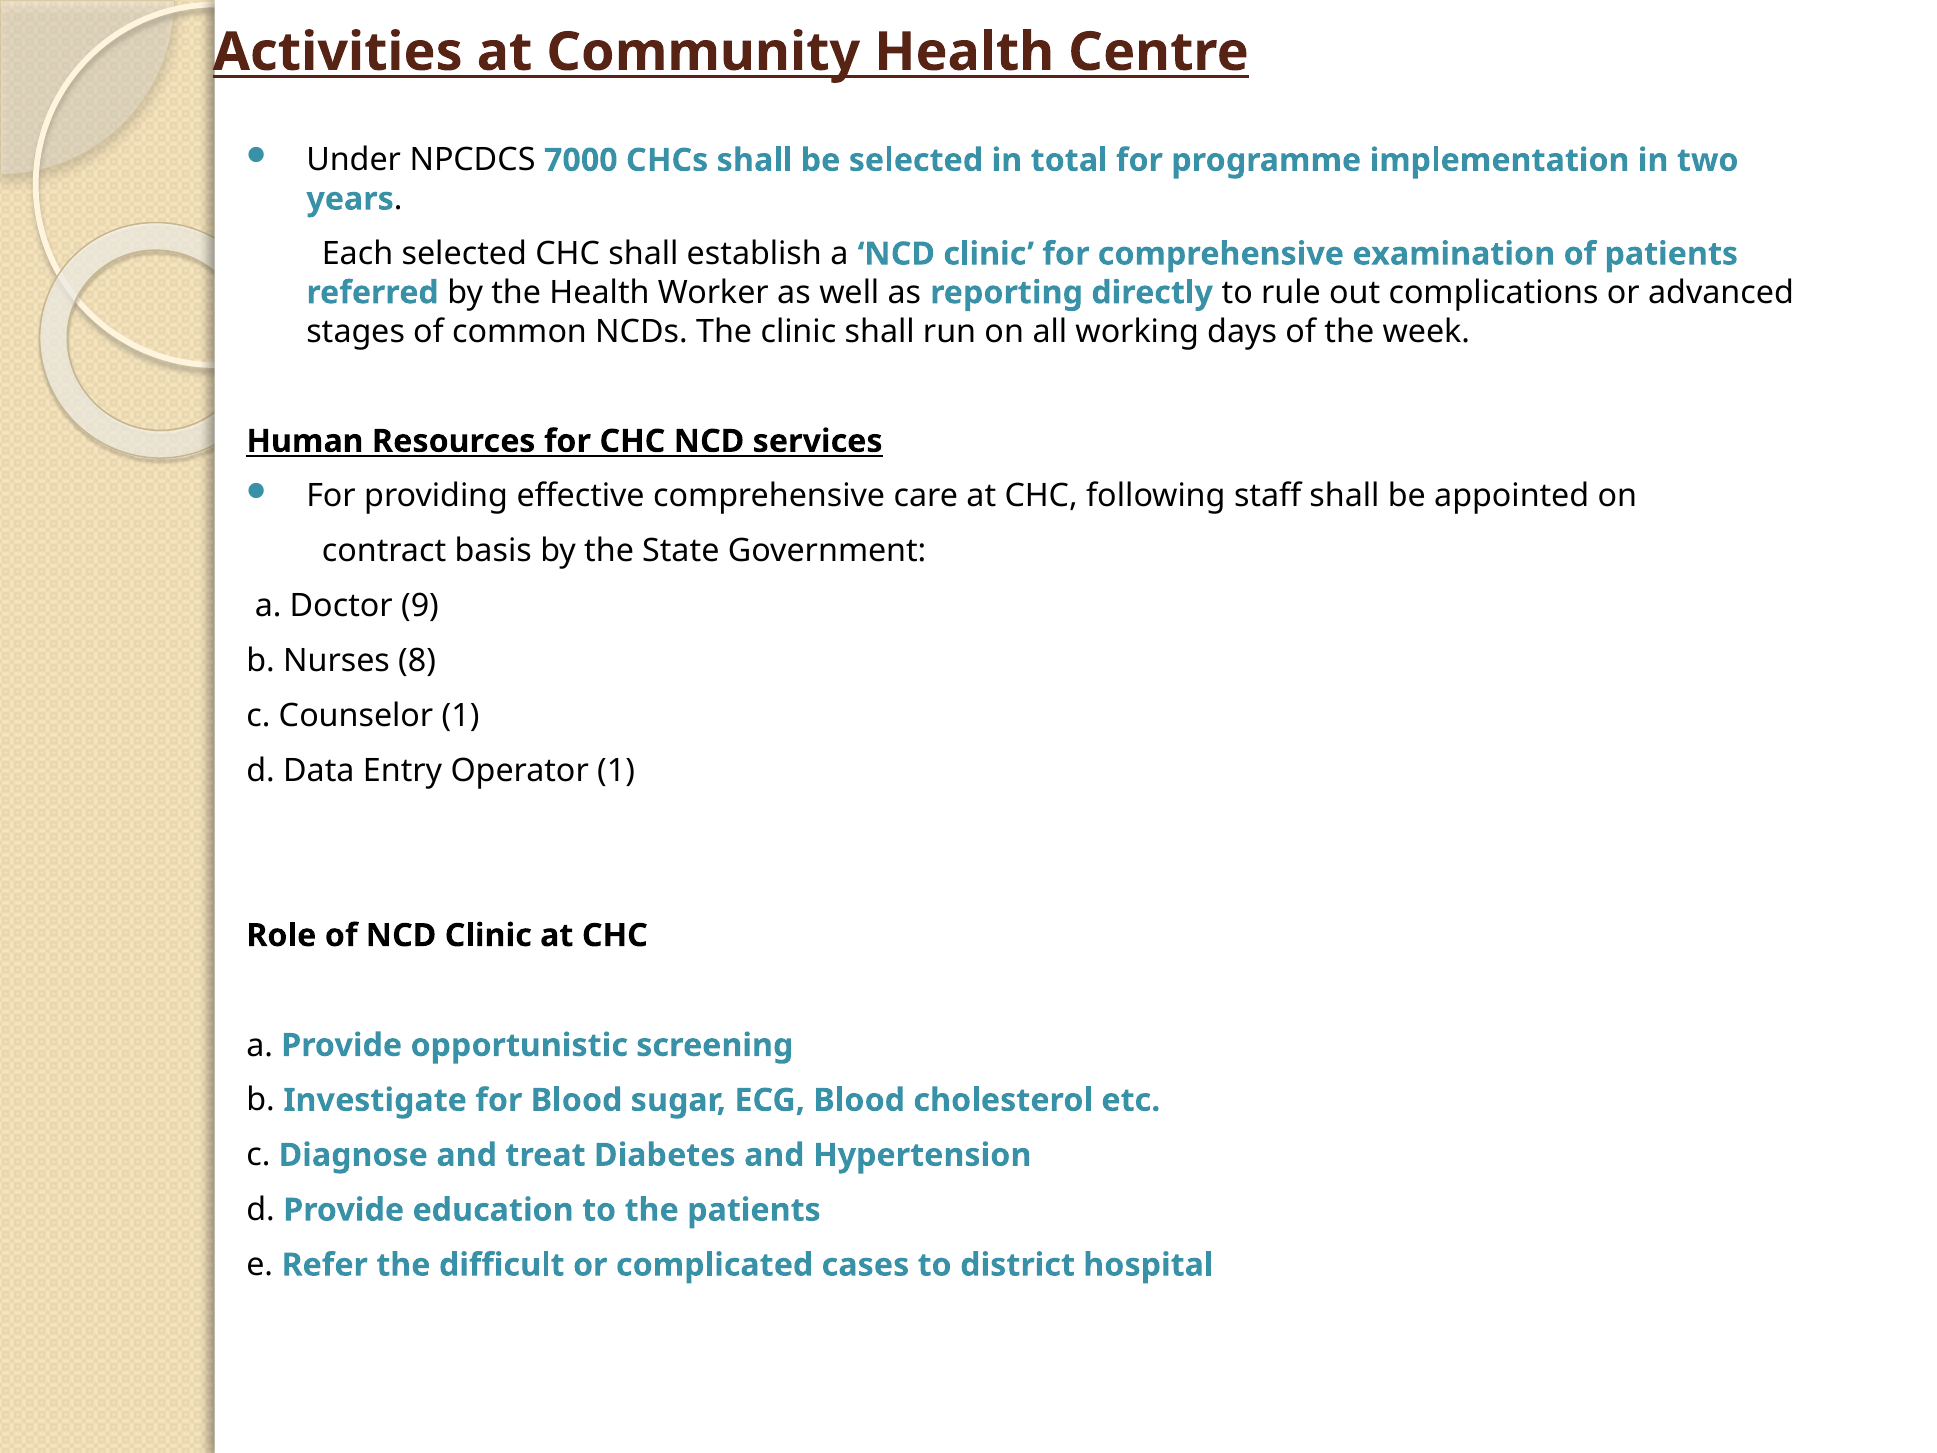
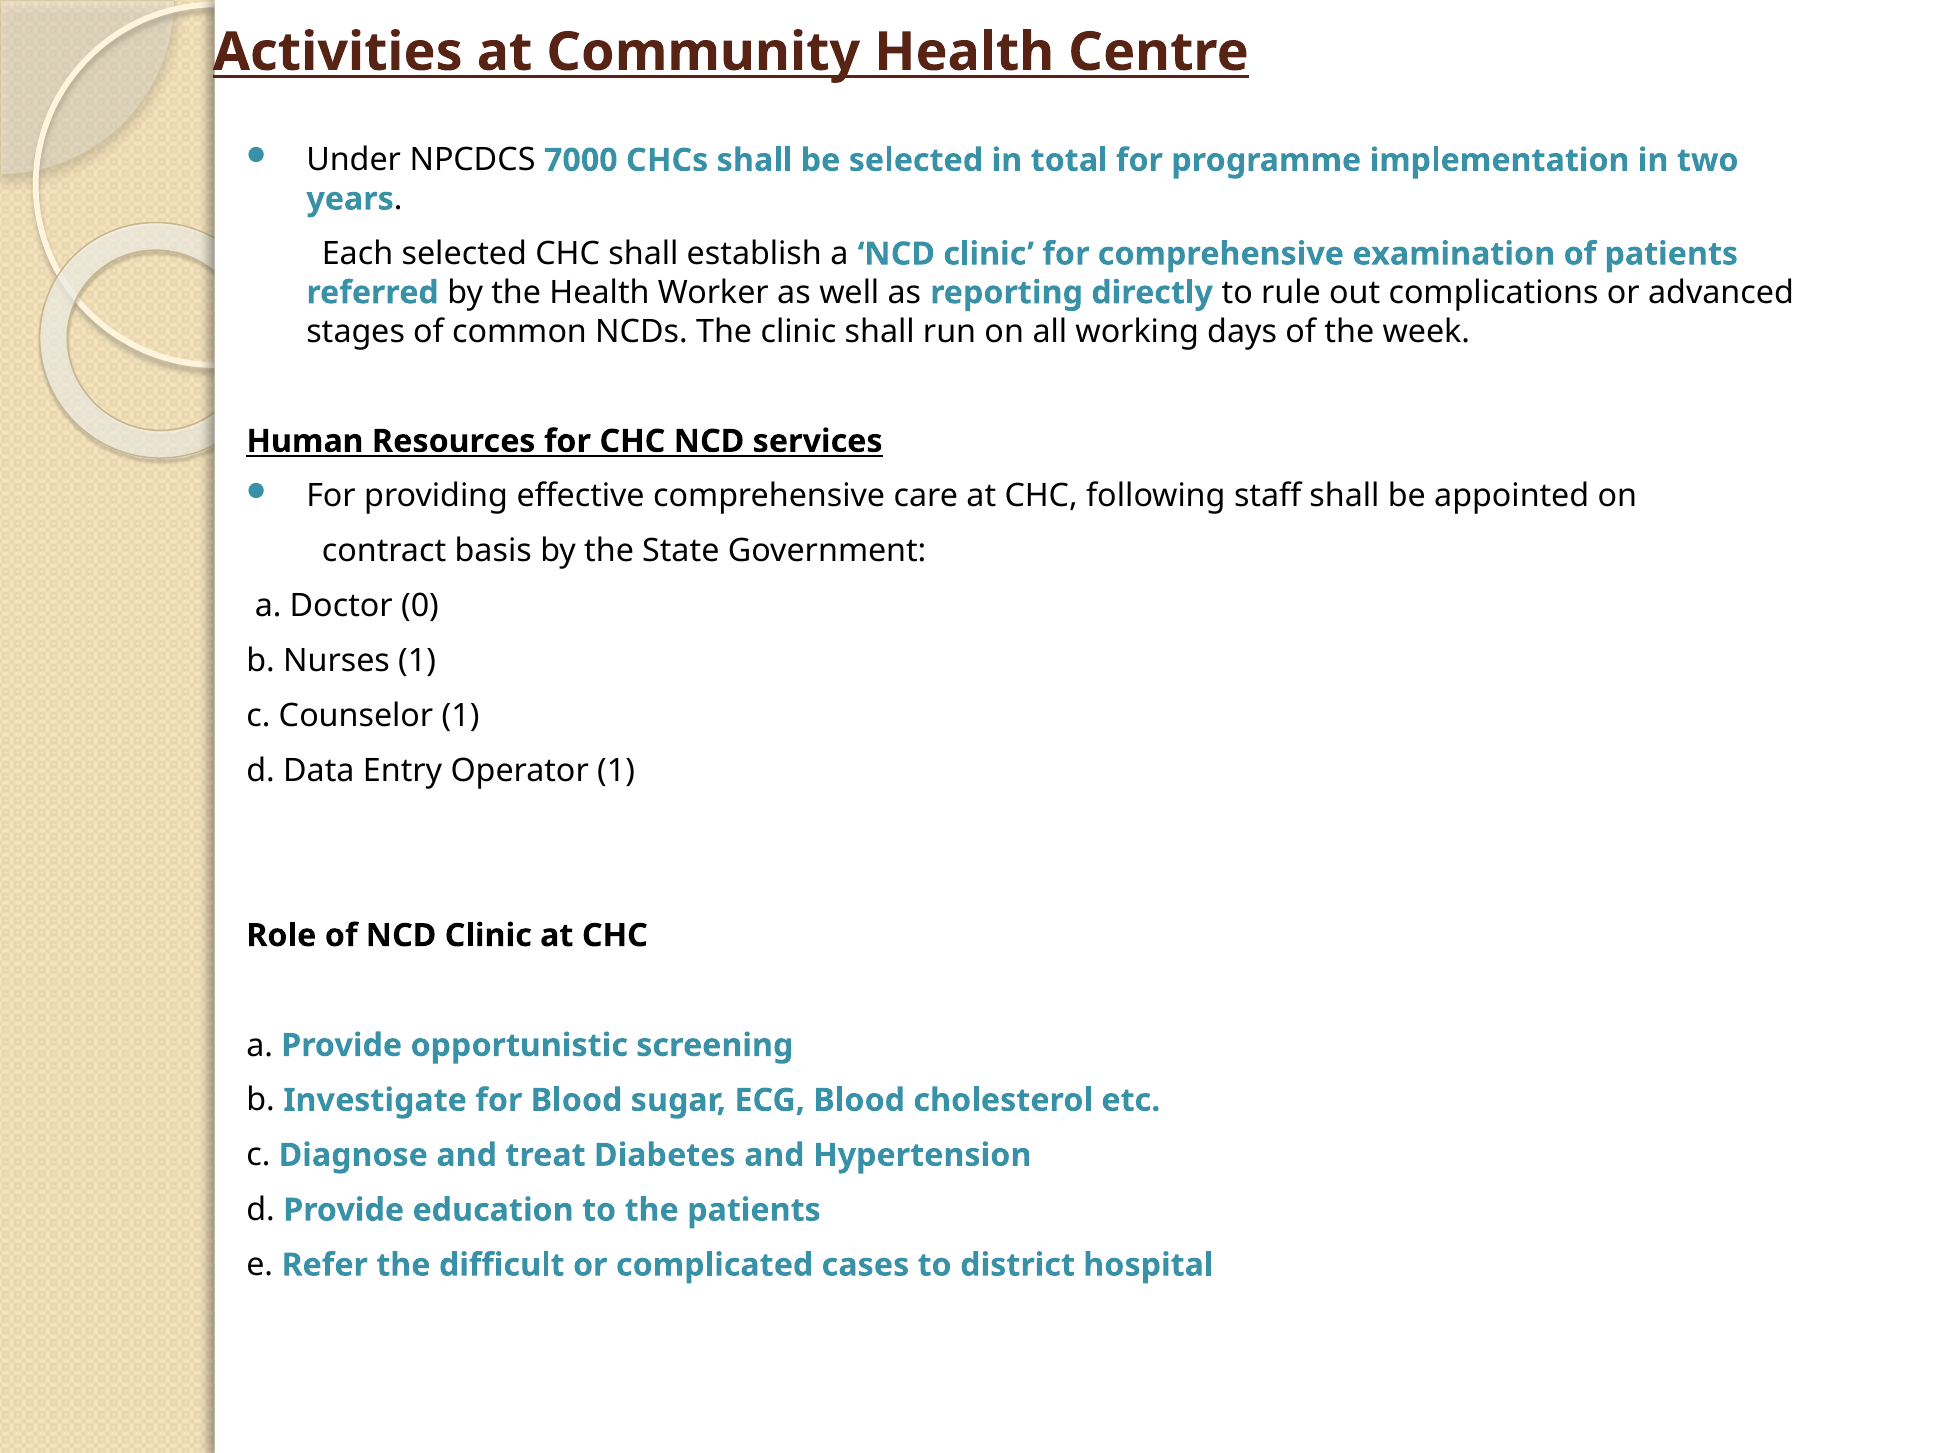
9: 9 -> 0 (420, 606)
Nurses 8: 8 -> 1 (417, 661)
